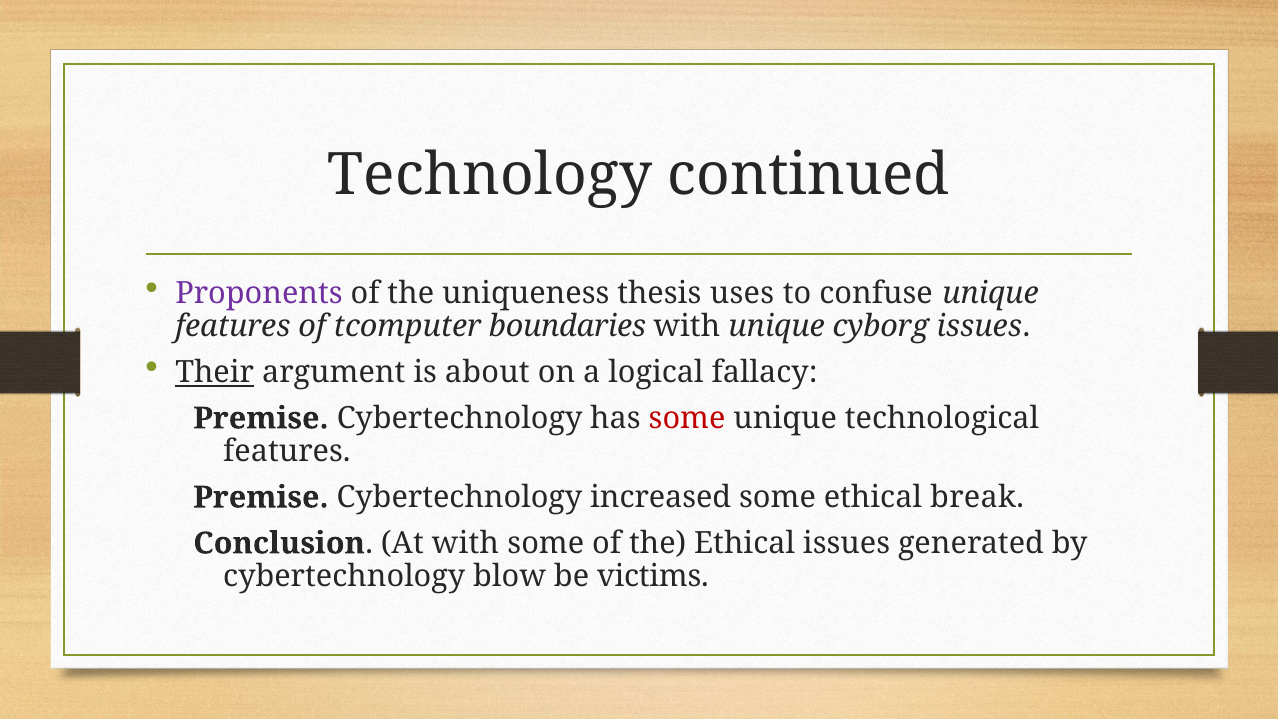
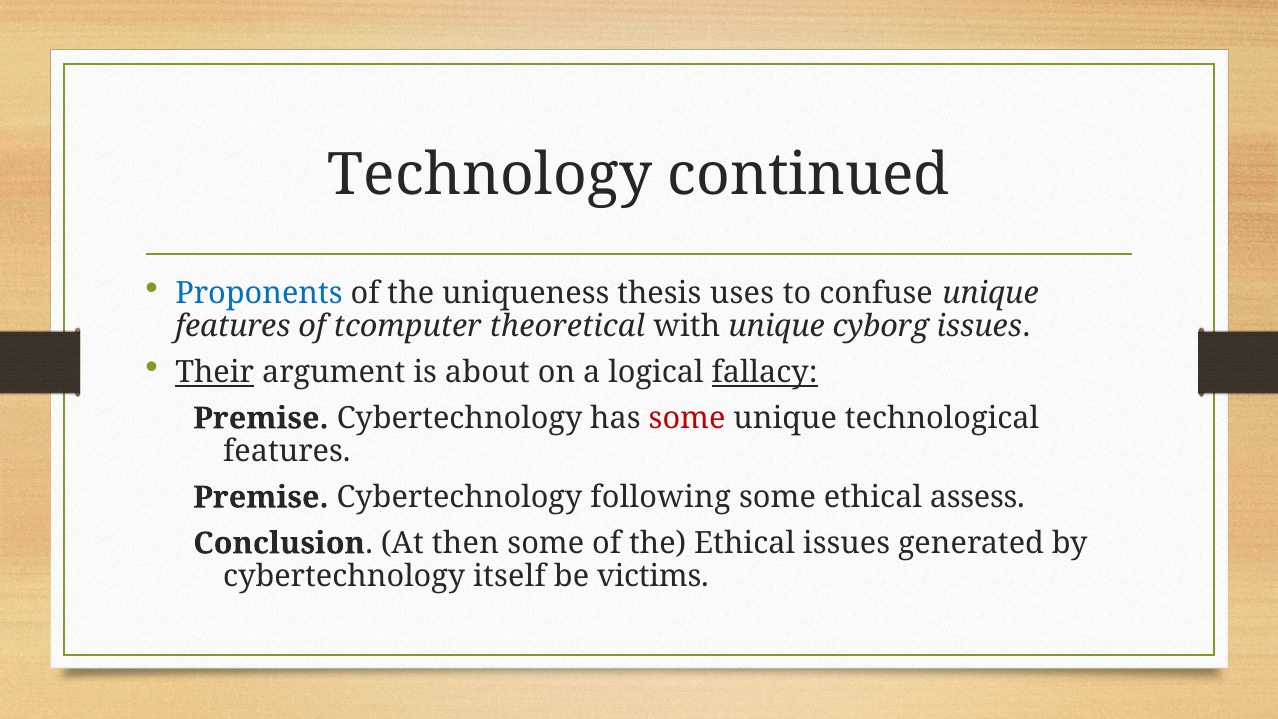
Proponents colour: purple -> blue (259, 293)
boundaries: boundaries -> theoretical (567, 326)
fallacy underline: none -> present (765, 372)
increased: increased -> following (661, 497)
break: break -> assess (977, 497)
At with: with -> then (466, 543)
blow: blow -> itself (509, 576)
